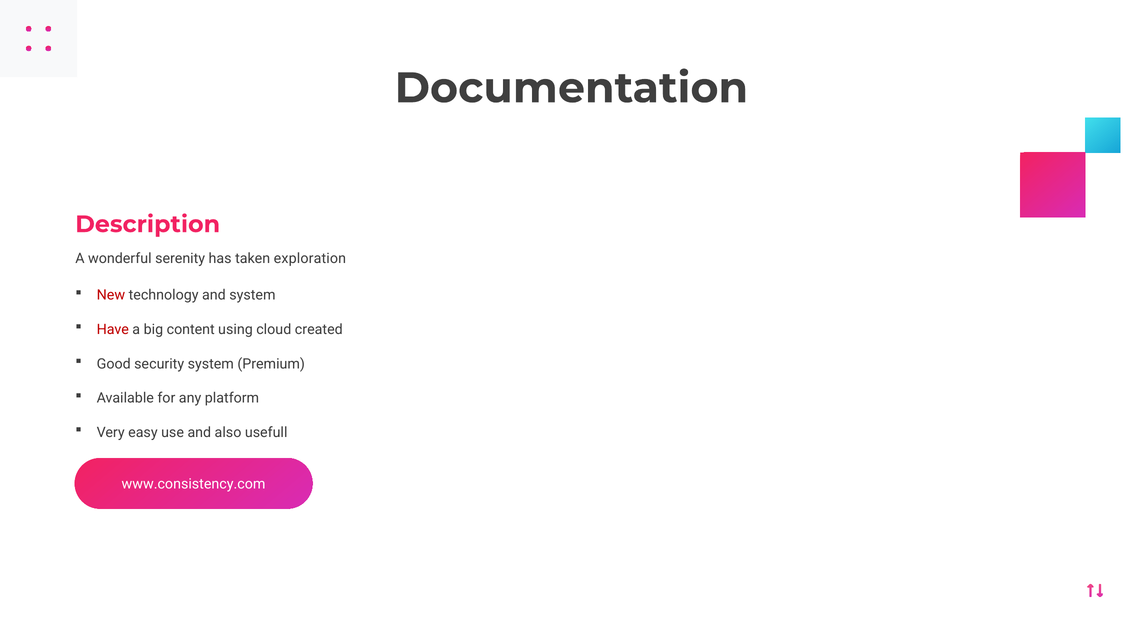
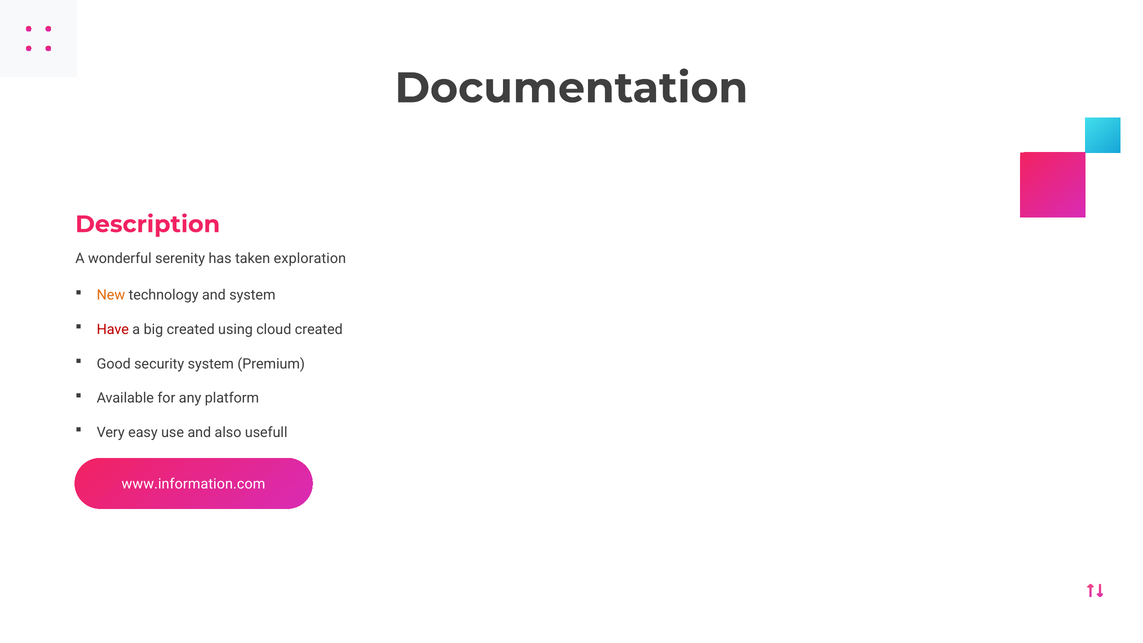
New colour: red -> orange (111, 295)
big content: content -> created (191, 330)
www.consistency.com: www.consistency.com -> www.information.com (193, 484)
